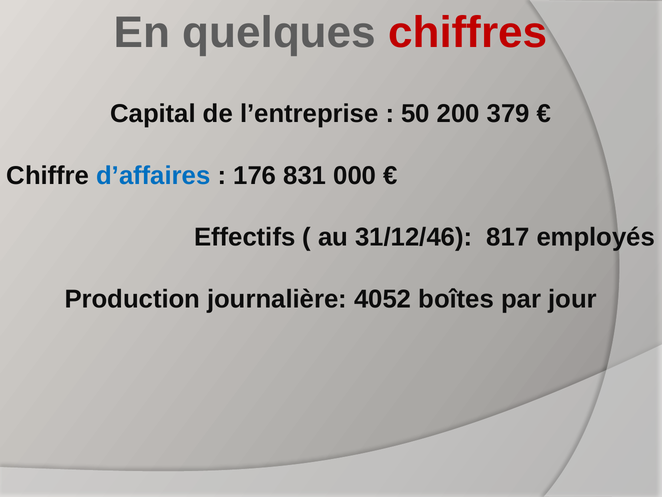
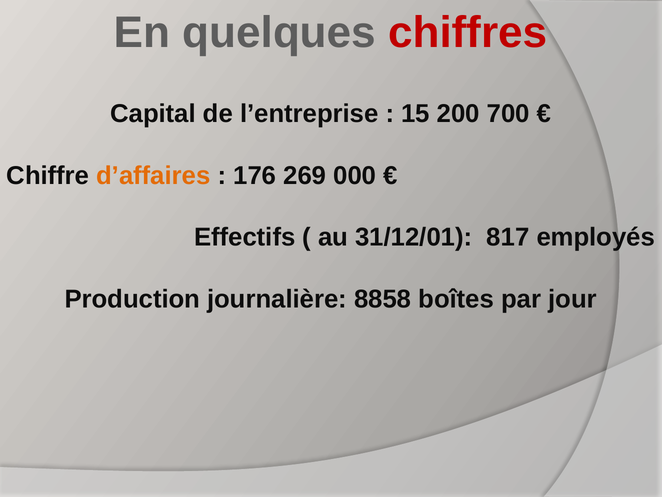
50: 50 -> 15 (416, 114)
379: 379 -> 700 (508, 114)
d’affaires colour: blue -> orange (153, 175)
831: 831 -> 269 (305, 175)
31/12/46: 31/12/46 -> 31/12/01 (414, 237)
4052: 4052 -> 8858 (383, 299)
